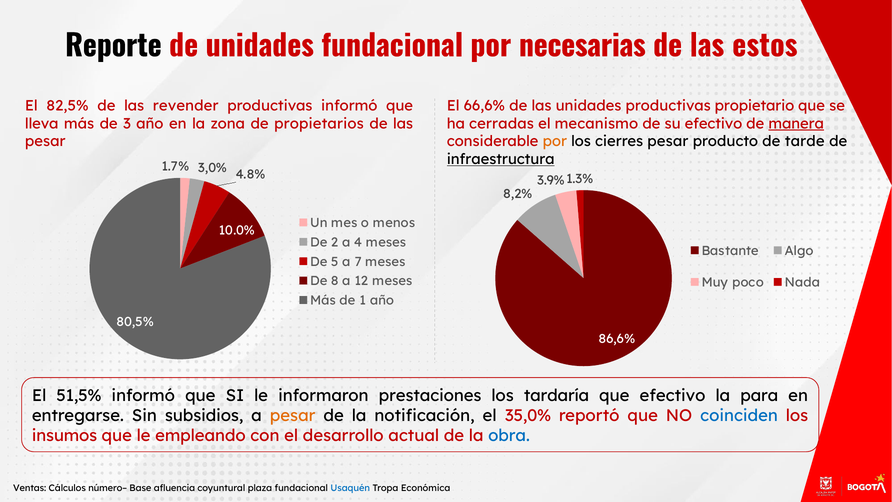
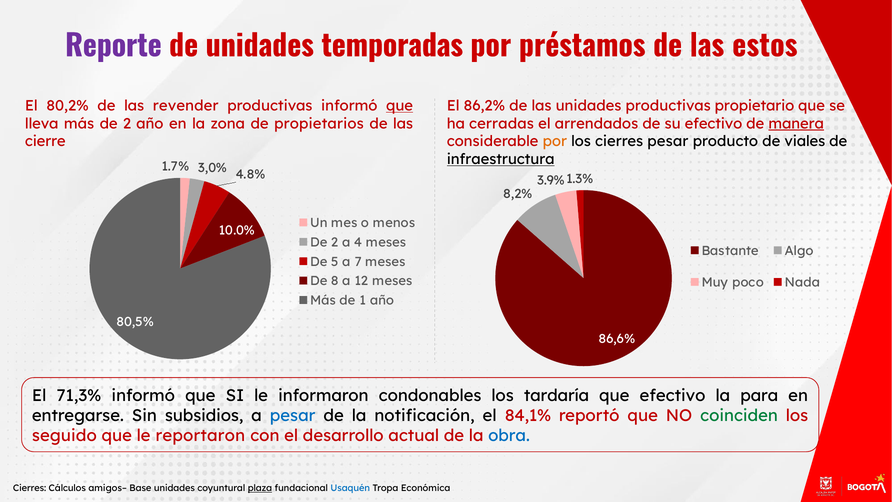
Reporte colour: black -> purple (113, 46)
unidades fundacional: fundacional -> temporadas (392, 46)
necesarias: necesarias -> préstamos (582, 46)
66,6%: 66,6% -> 86,2% (484, 106)
82,5%: 82,5% -> 80,2% (68, 106)
que underline: none -> present (400, 106)
más de 3: 3 -> 2 (127, 124)
mecanismo: mecanismo -> arrendados (596, 124)
pesar: pesar -> cierre (45, 141)
tarde: tarde -> viales (805, 141)
51,5%: 51,5% -> 71,3% (79, 396)
prestaciones: prestaciones -> condonables (430, 396)
pesar colour: orange -> blue (293, 416)
35,0%: 35,0% -> 84,1% (528, 416)
coinciden colour: blue -> green (739, 416)
insumos: insumos -> seguido (64, 436)
empleando: empleando -> reportaron (200, 436)
Ventas: Ventas -> Cierres (30, 488)
número–: número– -> amigos– (108, 488)
Base afluencia: afluencia -> unidades (174, 488)
plaza underline: none -> present (260, 488)
